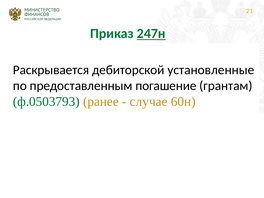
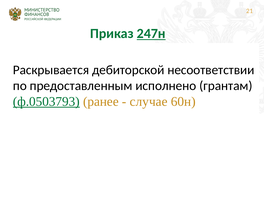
установленные: установленные -> несоответствии (211, 70)
погашение: погашение -> исполнено (166, 86)
ф.0503793 underline: none -> present (46, 102)
